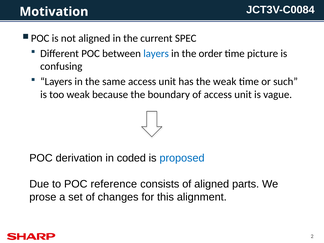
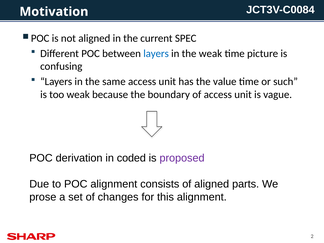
the order: order -> weak (211, 53)
the weak: weak -> value (225, 82)
proposed colour: blue -> purple (182, 158)
POC reference: reference -> alignment (114, 184)
